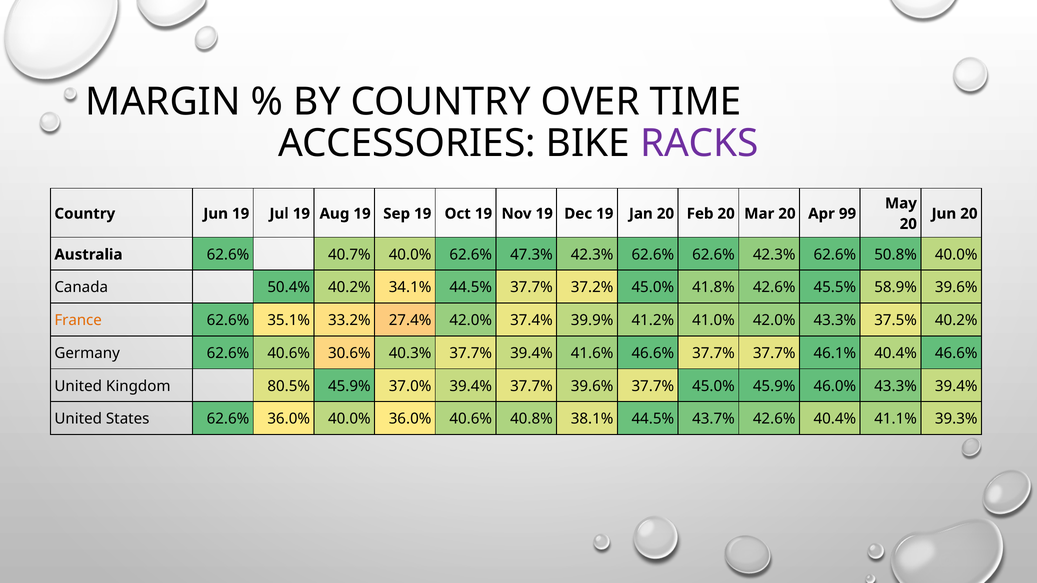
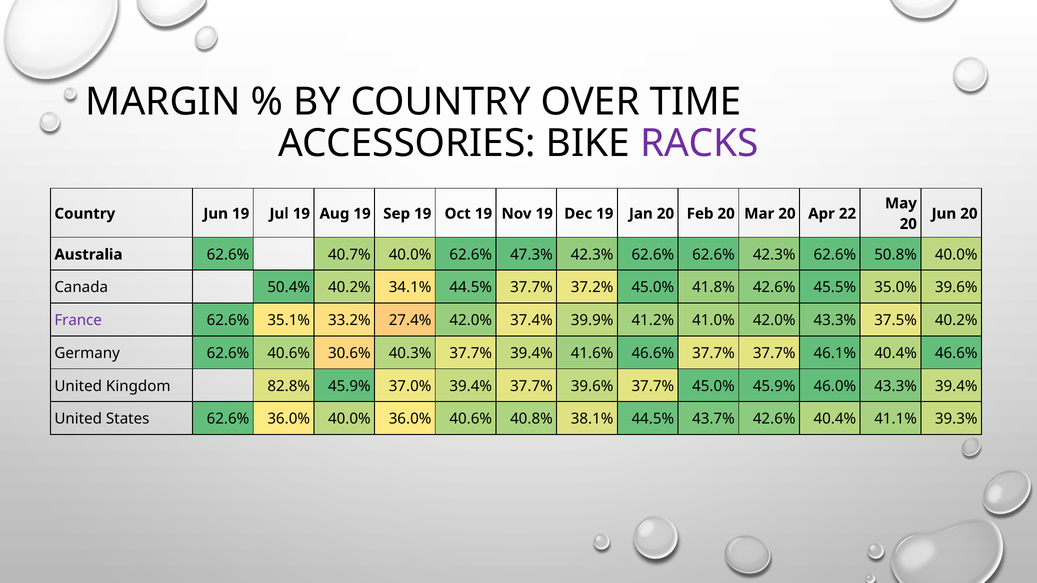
99: 99 -> 22 (847, 214)
58.9%: 58.9% -> 35.0% (896, 288)
France colour: orange -> purple (78, 320)
80.5%: 80.5% -> 82.8% (289, 386)
